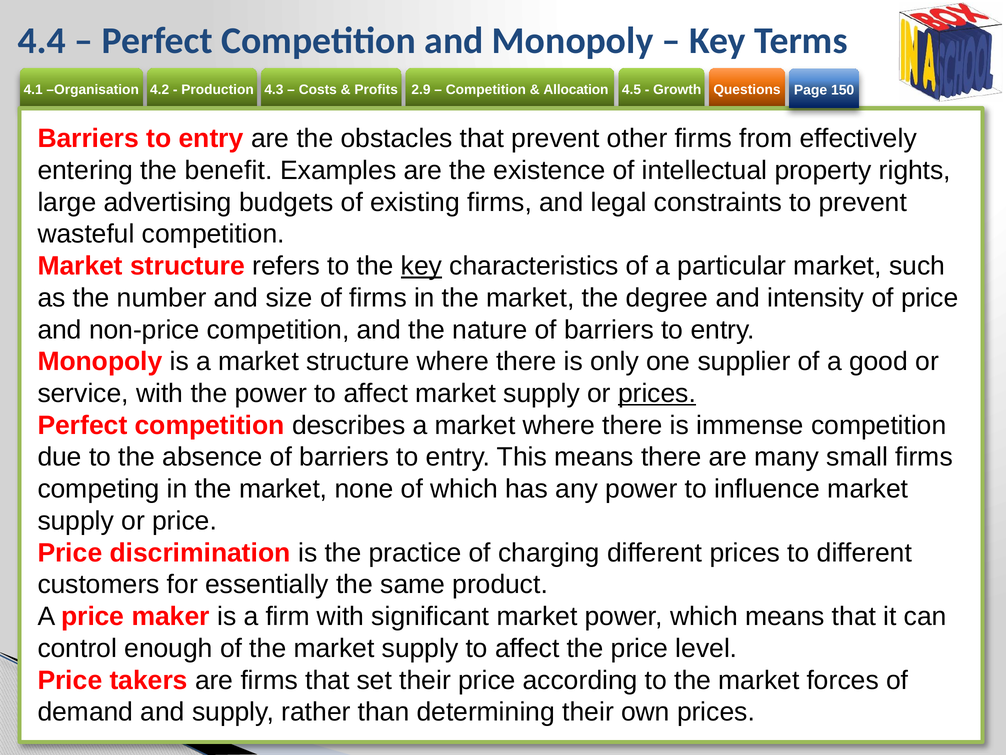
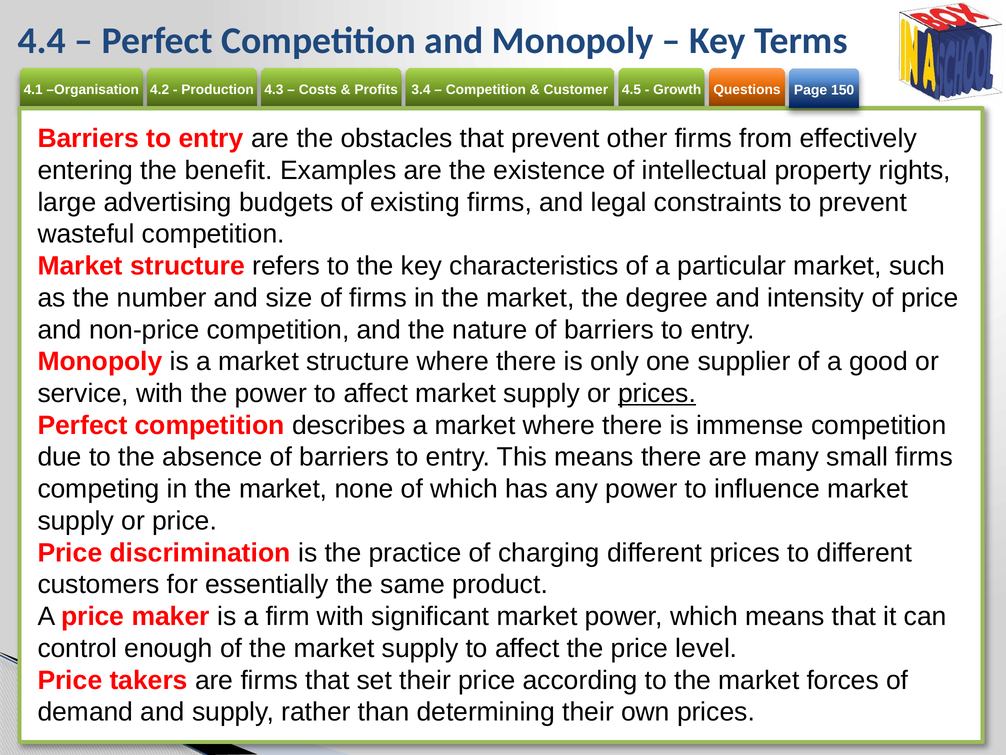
2.9: 2.9 -> 3.4 (421, 90)
Allocation: Allocation -> Customer (576, 90)
key underline: present -> none (421, 266)
